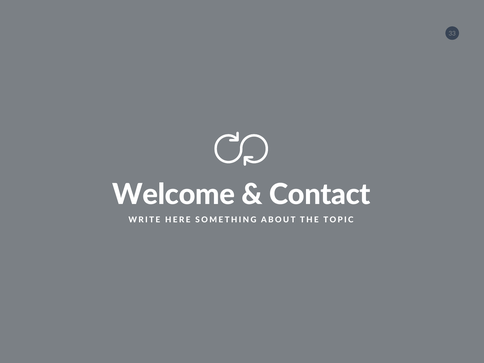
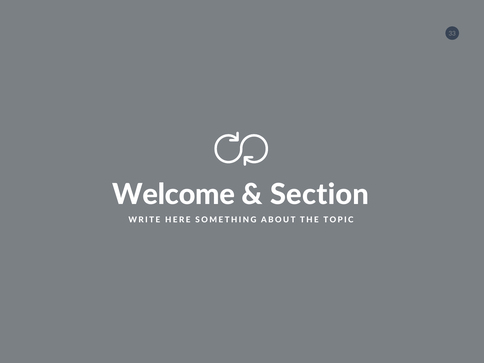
Contact: Contact -> Section (320, 195)
